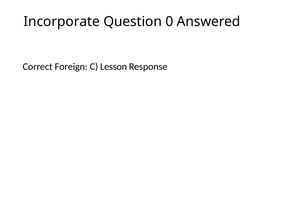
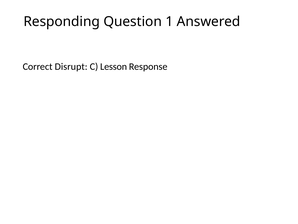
Incorporate: Incorporate -> Responding (62, 22)
0: 0 -> 1 (169, 22)
Foreign: Foreign -> Disrupt (71, 66)
